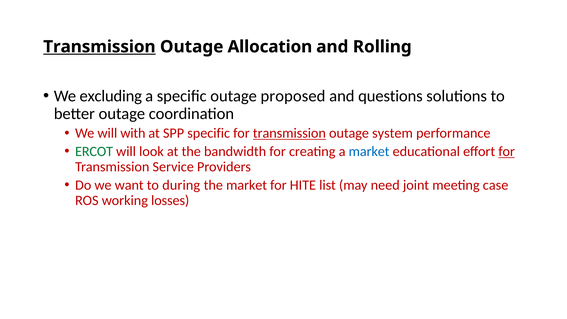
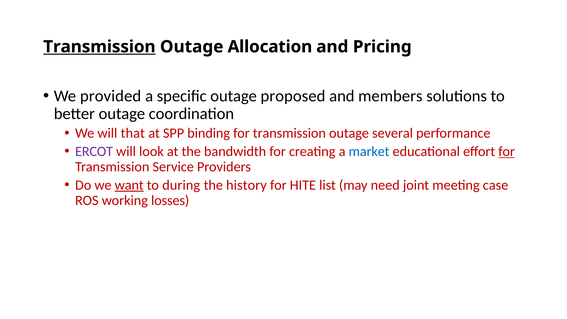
Rolling: Rolling -> Pricing (382, 47)
excluding: excluding -> provided (111, 96)
questions: questions -> members (390, 96)
with: with -> that (133, 133)
SPP specific: specific -> binding (209, 133)
transmission underline: present -> none (289, 133)
system: system -> several (393, 133)
ERCOT colour: green -> purple (94, 152)
want underline: none -> present (129, 185)
the market: market -> history (246, 185)
